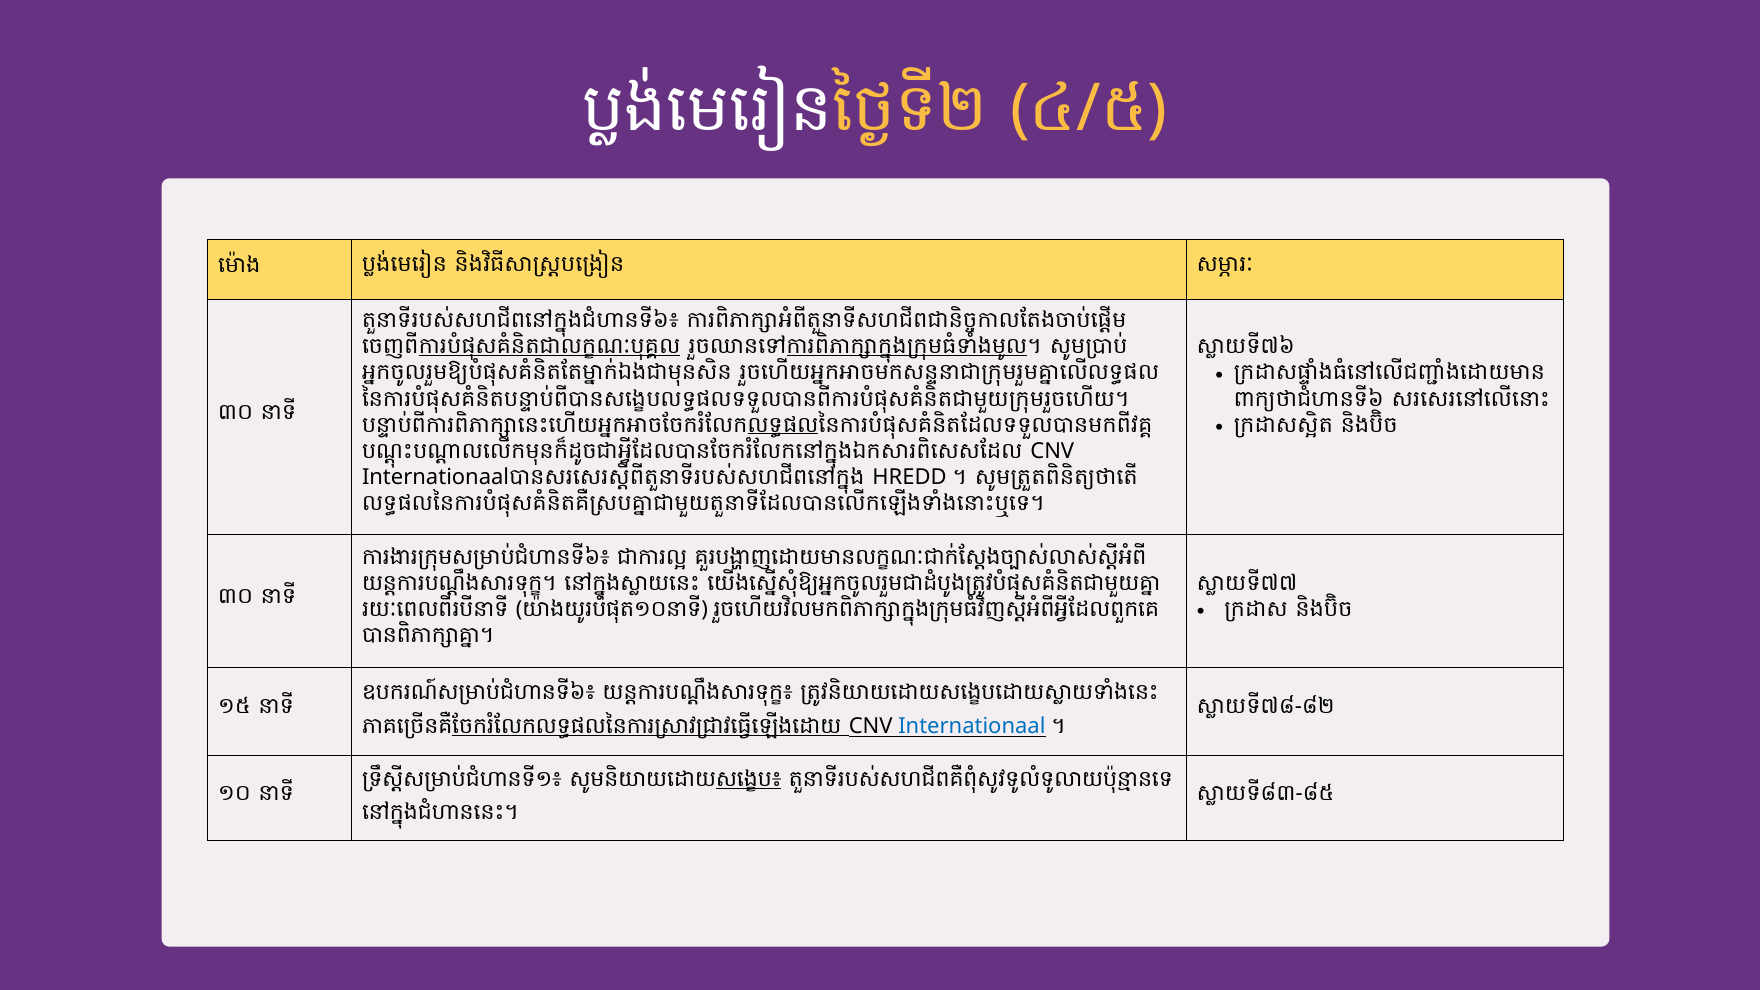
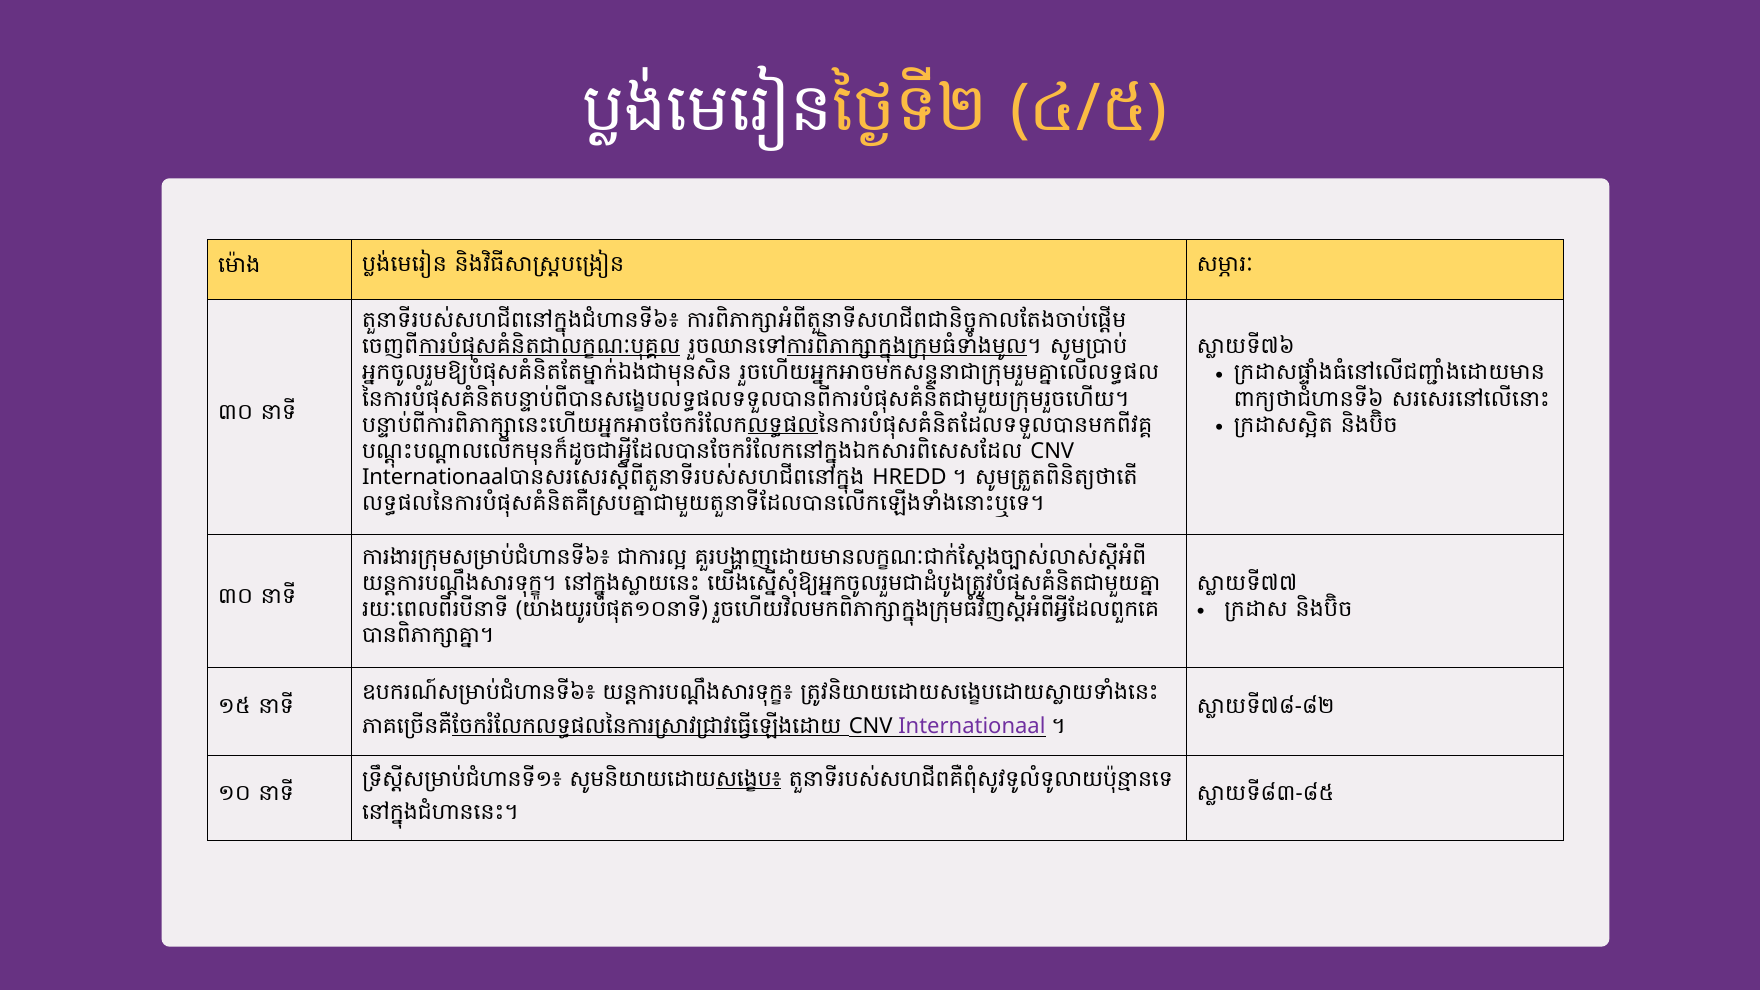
Internationaal colour: blue -> purple (972, 727)
